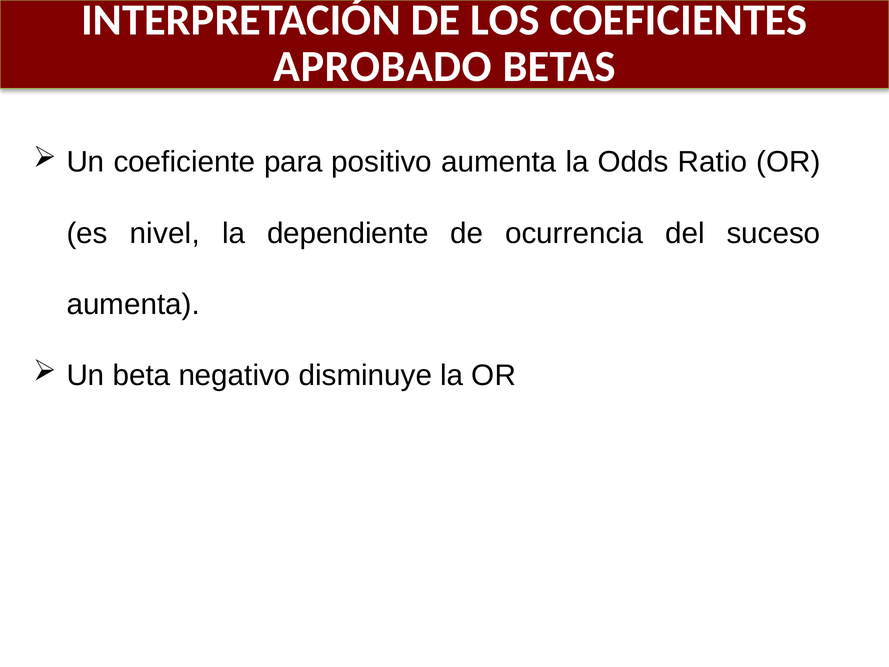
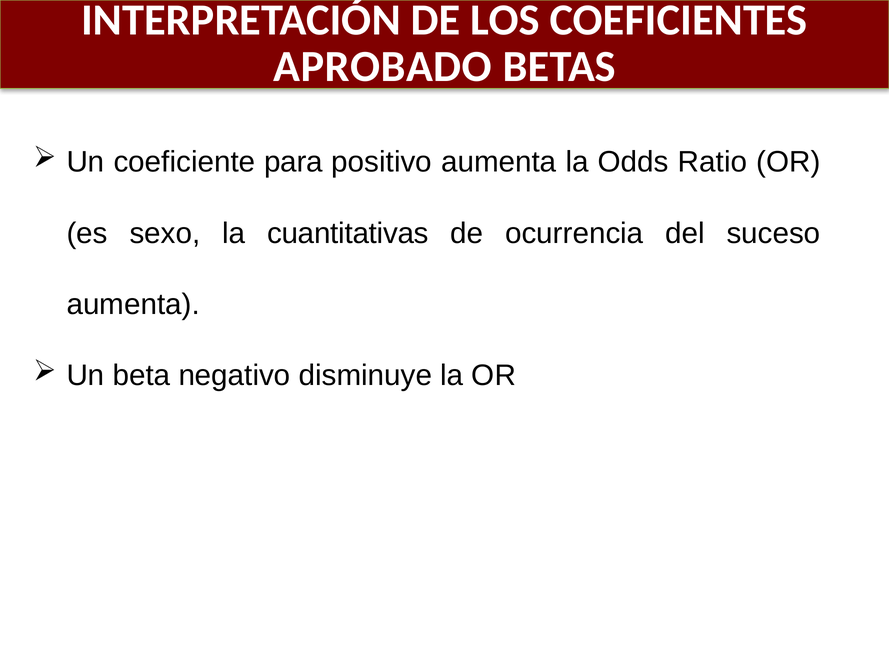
nivel: nivel -> sexo (165, 233)
dependiente: dependiente -> cuantitativas (348, 233)
